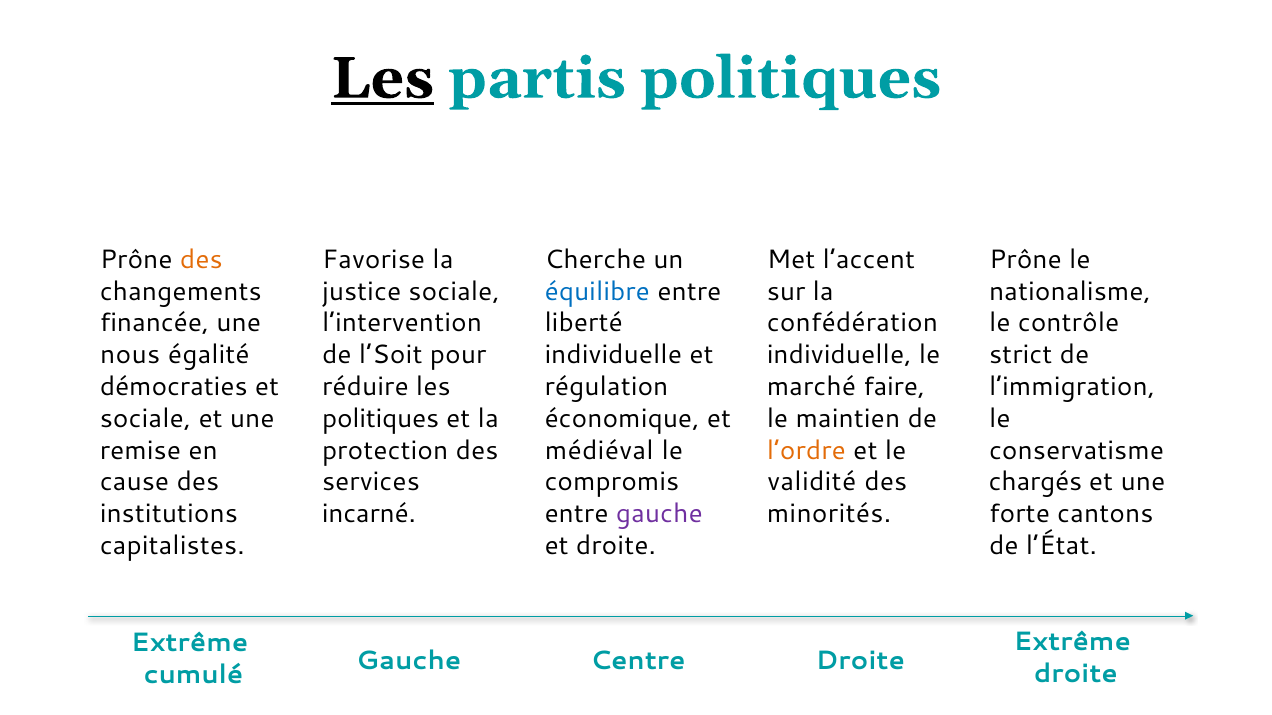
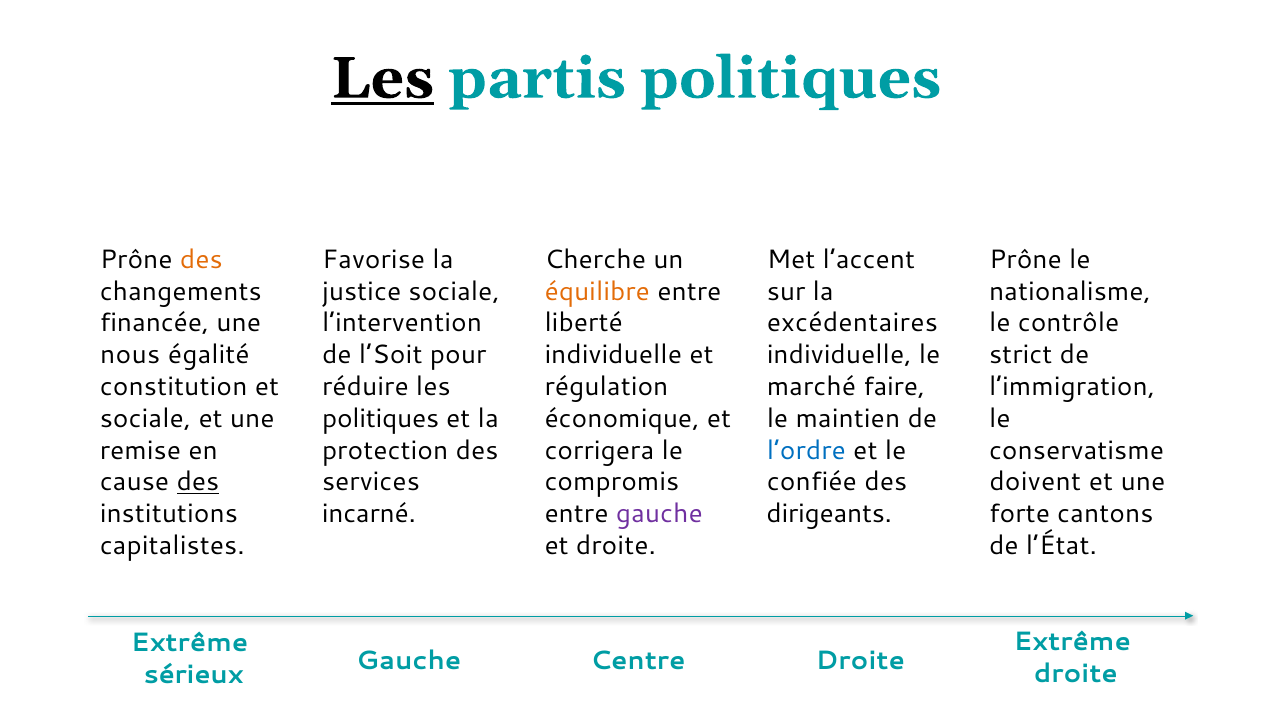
équilibre colour: blue -> orange (597, 292)
confédération: confédération -> excédentaires (852, 323)
démocraties: démocraties -> constitution (174, 387)
médiéval: médiéval -> corrigera (599, 451)
l’ordre colour: orange -> blue (806, 451)
des underline: none -> present (198, 482)
validité: validité -> confiée (812, 482)
chargés: chargés -> doivent (1035, 482)
minorités: minorités -> dirigeants (829, 514)
cumulé: cumulé -> sérieux (193, 675)
